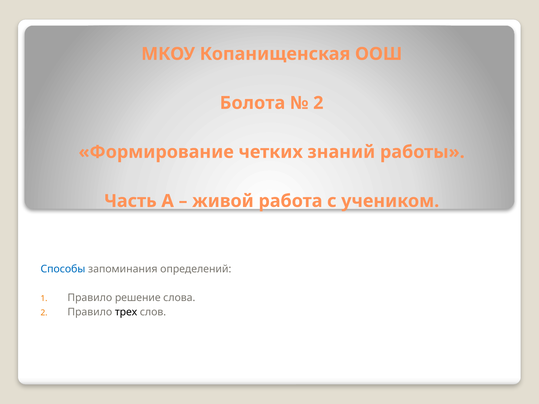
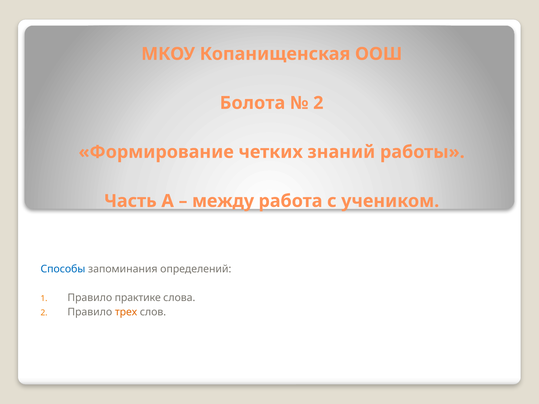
живой: живой -> между (223, 201)
решение: решение -> практике (138, 298)
трех colour: black -> orange (126, 312)
